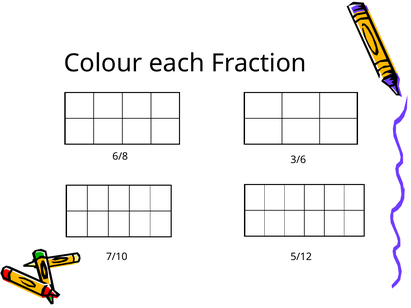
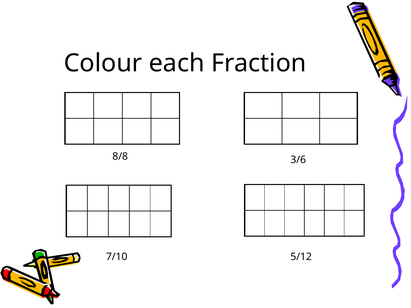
6/8: 6/8 -> 8/8 (120, 157)
